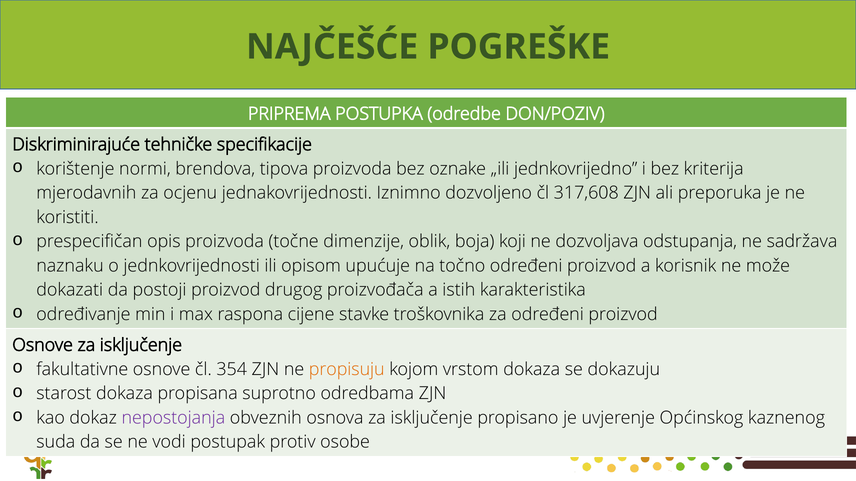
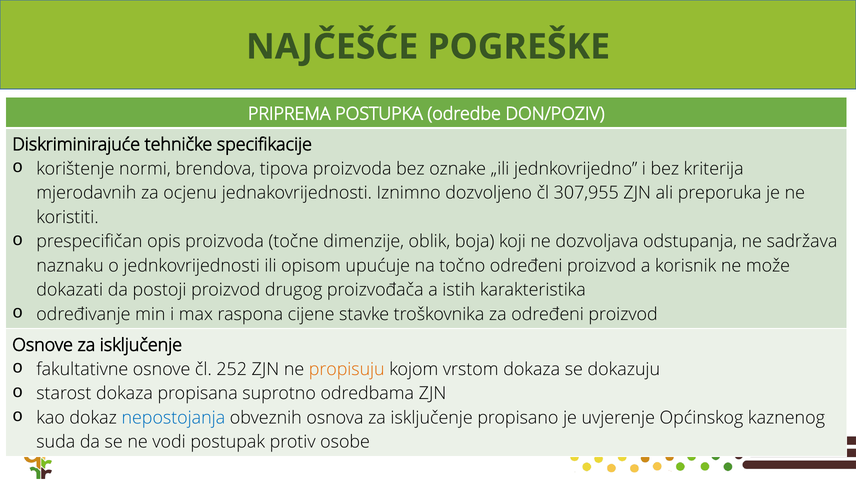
317,608: 317,608 -> 307,955 (586, 193)
354: 354 -> 252 (232, 370)
nepostojanja colour: purple -> blue (173, 418)
